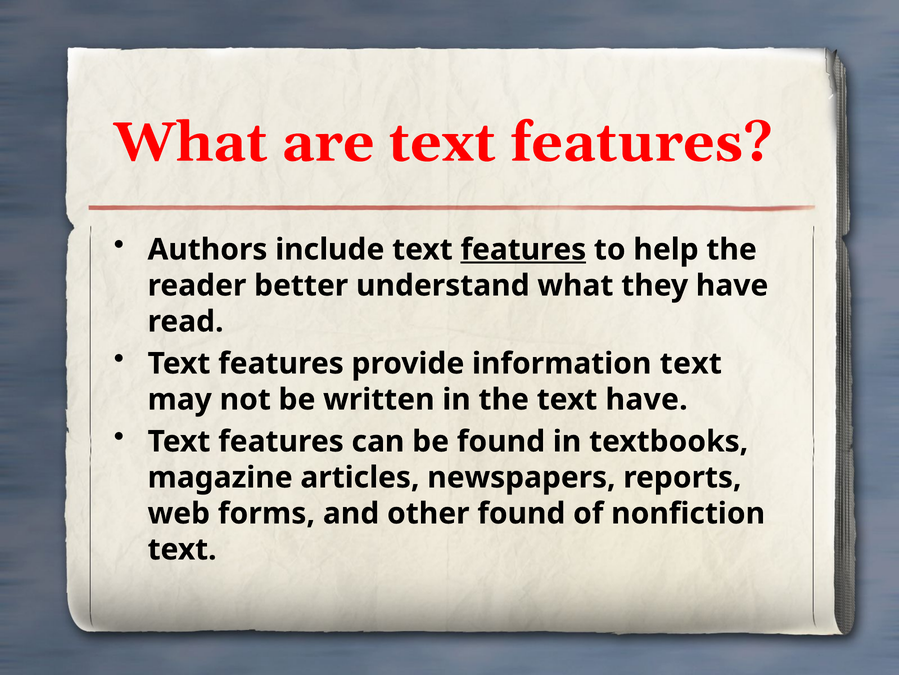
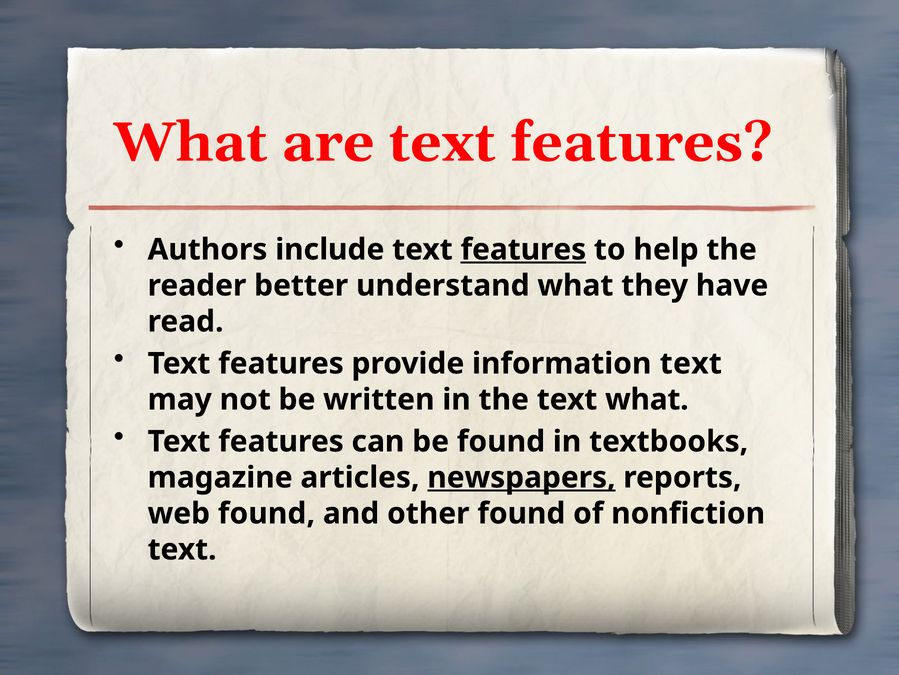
text have: have -> what (647, 399)
newspapers underline: none -> present (521, 477)
web forms: forms -> found (266, 513)
